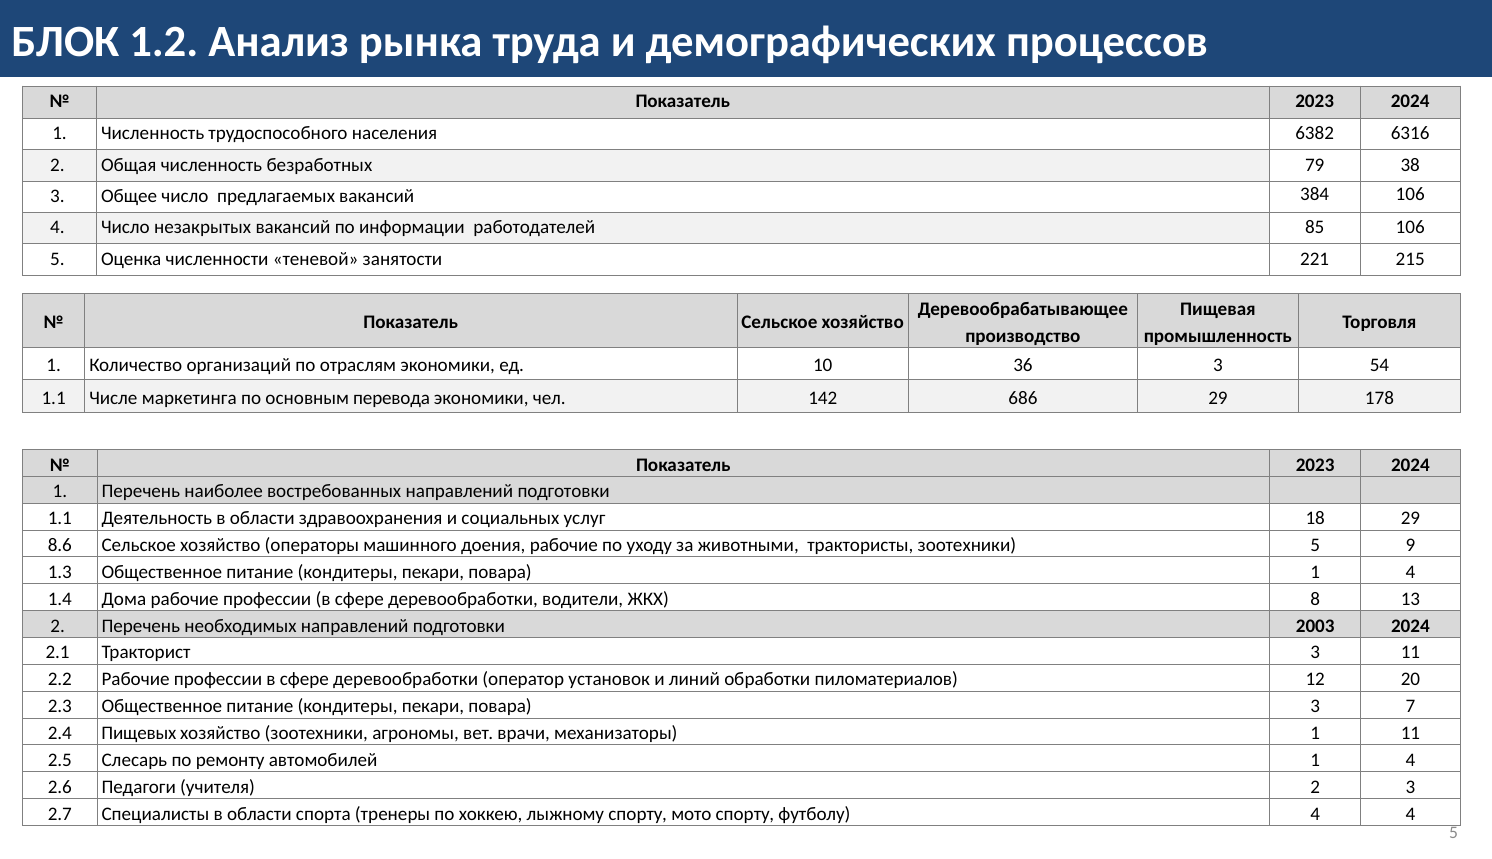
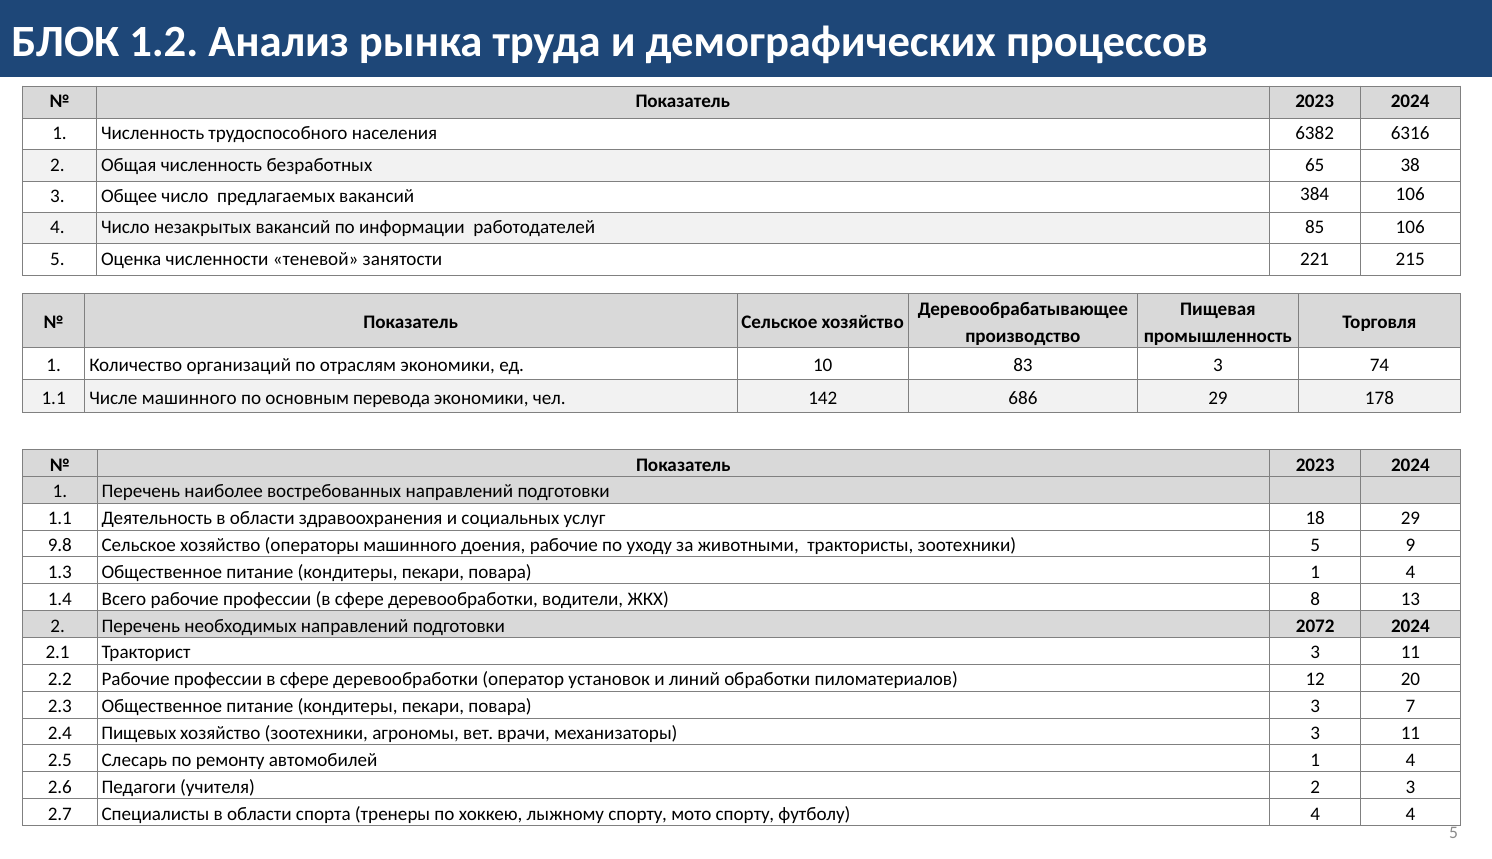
79: 79 -> 65 (1315, 165)
36: 36 -> 83 (1023, 366)
54: 54 -> 74 (1379, 366)
Числе маркетинга: маркетинга -> машинного (189, 398)
8.6: 8.6 -> 9.8 (60, 545)
Дома: Дома -> Всего (124, 599)
2003: 2003 -> 2072 (1315, 626)
механизаторы 1: 1 -> 3 (1315, 733)
